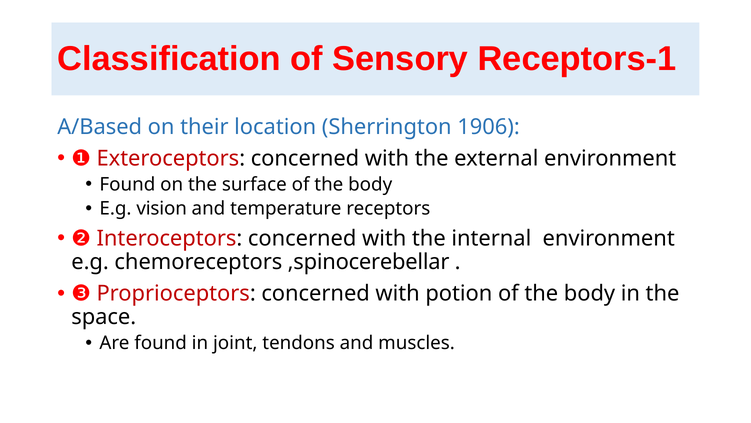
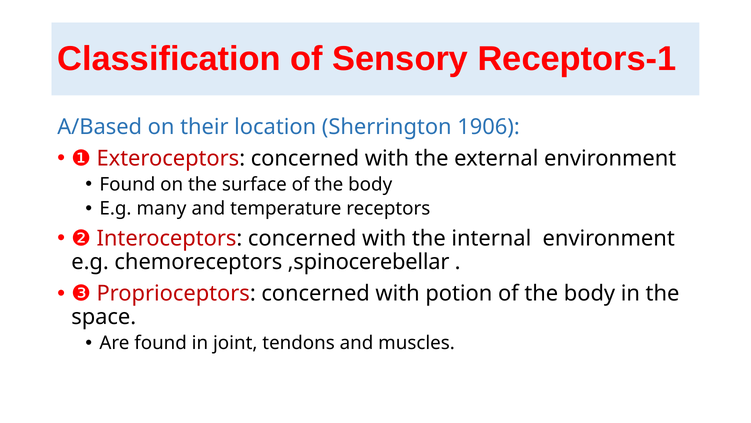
vision: vision -> many (161, 208)
